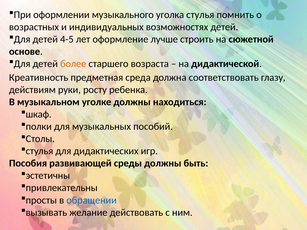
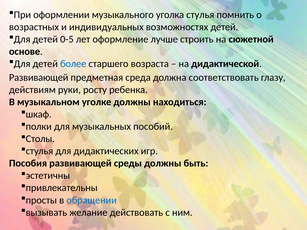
4-5: 4-5 -> 0-5 (67, 39)
более colour: orange -> blue (73, 64)
Креативность: Креативность -> Развивающей (39, 78)
